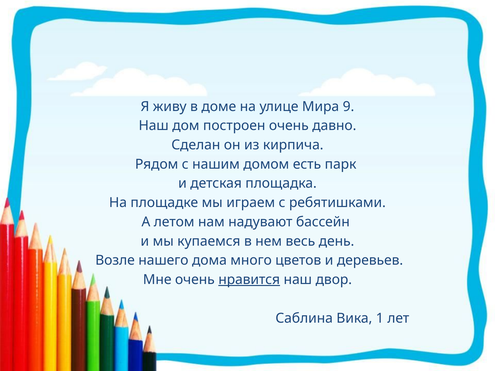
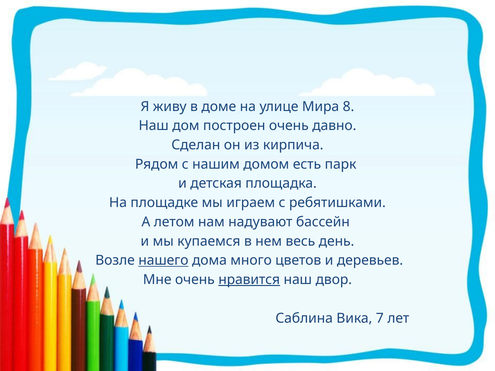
9: 9 -> 8 (349, 107)
нашего underline: none -> present (163, 261)
1: 1 -> 7 (380, 318)
